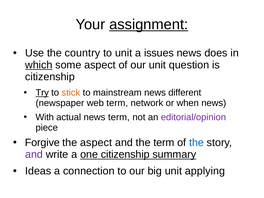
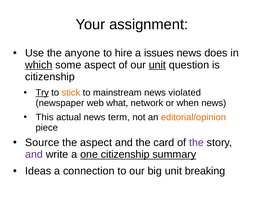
assignment underline: present -> none (149, 24)
country: country -> anyone (82, 53)
to unit: unit -> hire (124, 53)
unit underline: none -> present (157, 65)
different: different -> violated (185, 93)
web term: term -> what (117, 103)
With: With -> This (45, 117)
editorial/opinion colour: purple -> orange (193, 117)
Forgive: Forgive -> Source (42, 143)
the term: term -> card (164, 143)
the colour: blue -> purple (196, 143)
applying: applying -> breaking (205, 171)
